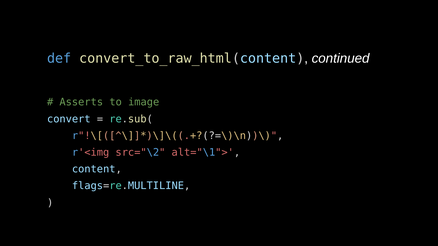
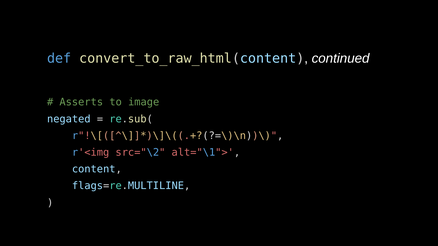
convert: convert -> negated (69, 119)
